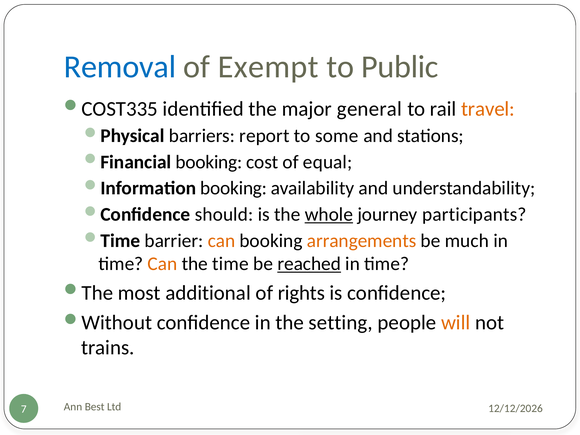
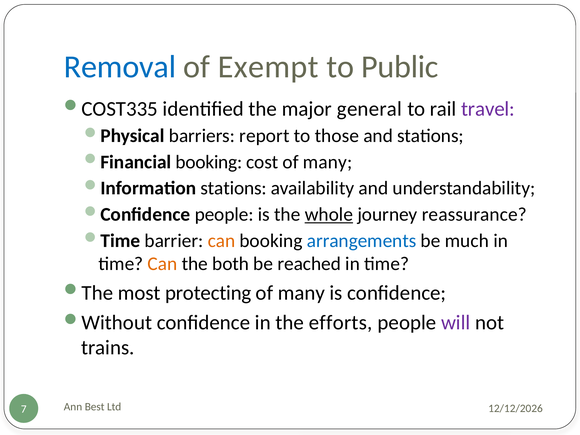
travel colour: orange -> purple (488, 109)
some: some -> those (337, 136)
cost of equal: equal -> many (328, 162)
booking: booking -> stations (234, 188)
should: should -> people (224, 214)
participants: participants -> reassurance (474, 214)
arrangements colour: orange -> blue (362, 241)
the time: time -> both (231, 264)
reached underline: present -> none (309, 264)
additional: additional -> protecting (208, 293)
rights: rights -> many (301, 293)
setting: setting -> efforts (341, 323)
will colour: orange -> purple (456, 323)
